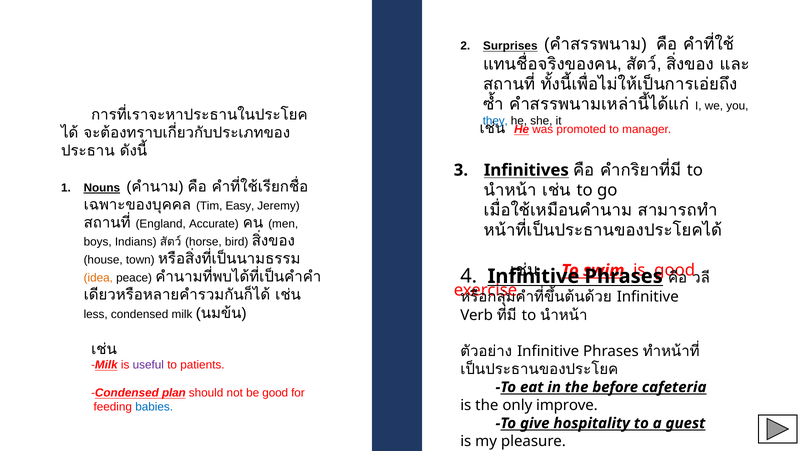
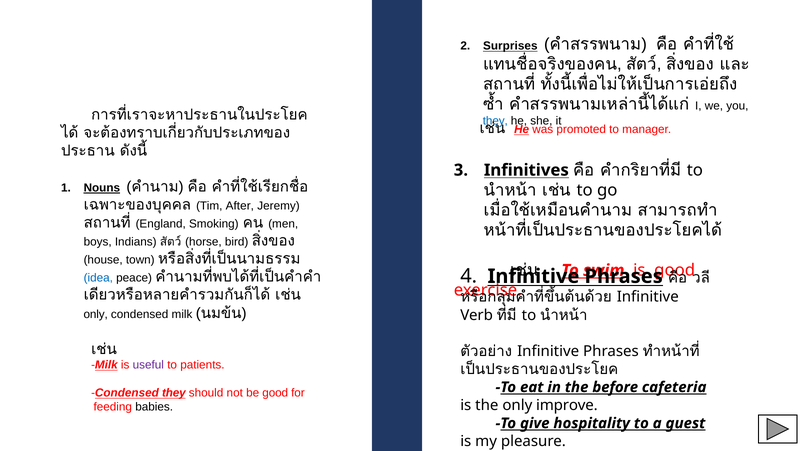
Easy: Easy -> After (240, 206)
Accurate: Accurate -> Smoking (214, 224)
idea colour: orange -> blue (98, 279)
less: less -> only (96, 315)
Condensed plan: plan -> they (174, 394)
babies colour: blue -> black (154, 408)
